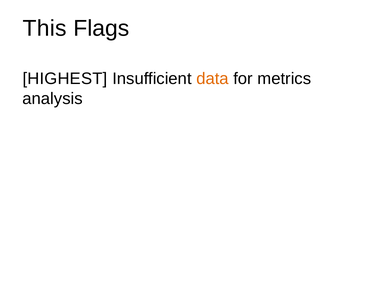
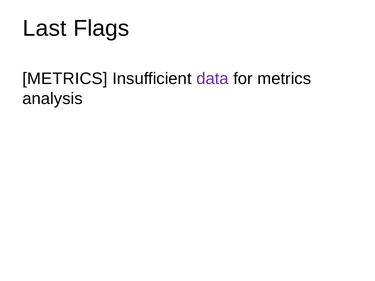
This: This -> Last (45, 28)
HIGHEST: HIGHEST -> METRICS (65, 79)
data colour: orange -> purple (212, 79)
